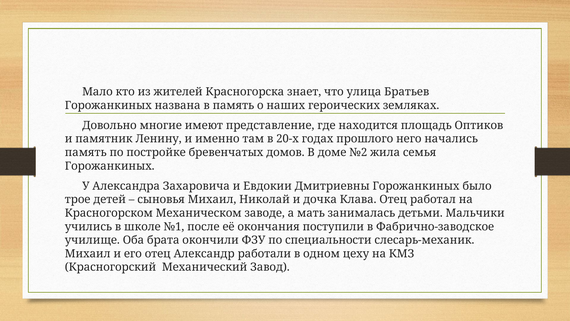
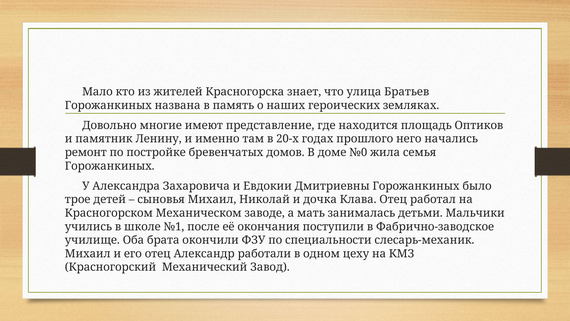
память: память -> ремонт (86, 152)
№2: №2 -> №0 (358, 152)
